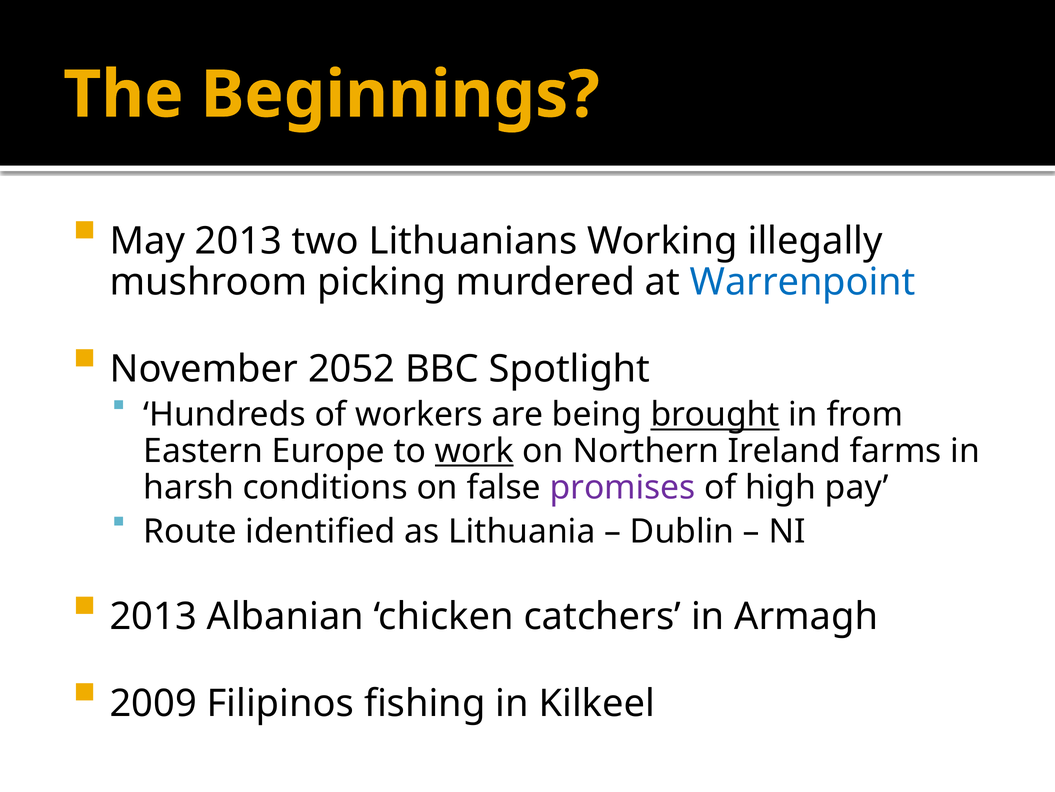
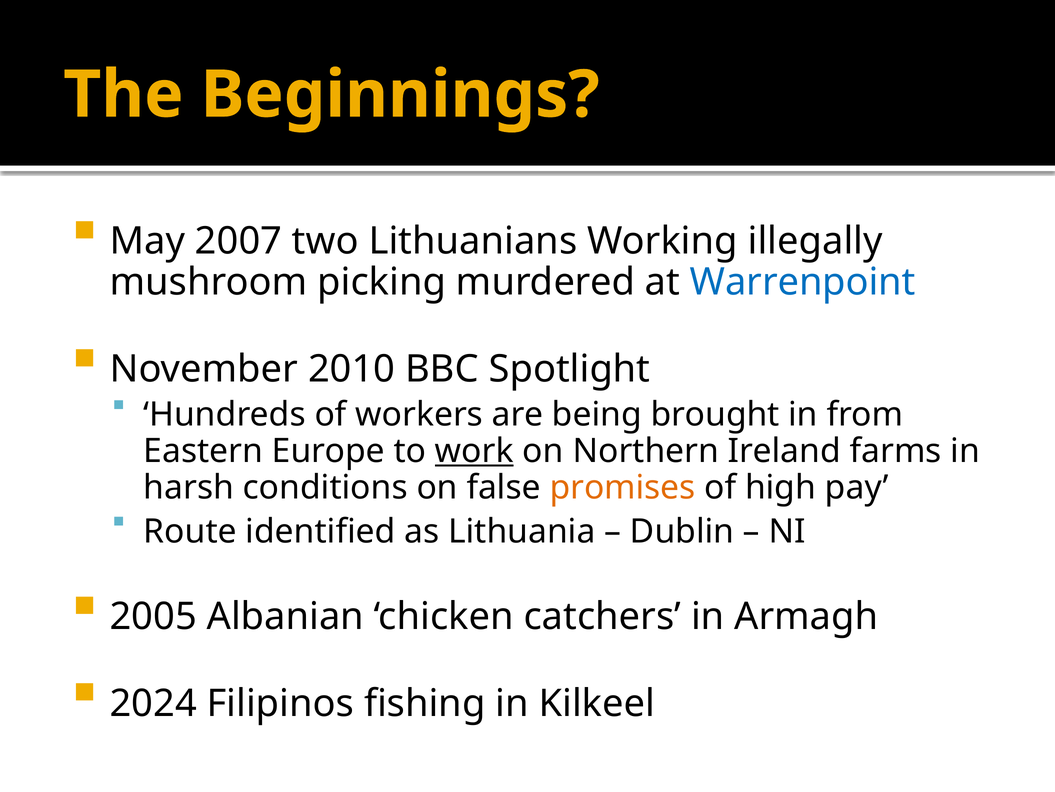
May 2013: 2013 -> 2007 (238, 241)
2052: 2052 -> 2010 (352, 369)
brought underline: present -> none (715, 414)
promises colour: purple -> orange (623, 487)
2013: 2013 -> 2005 (153, 616)
2009: 2009 -> 2024 (153, 703)
